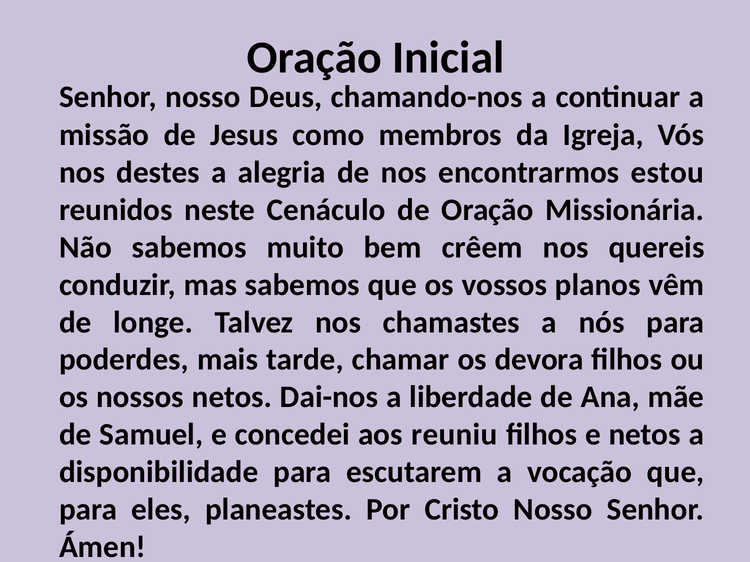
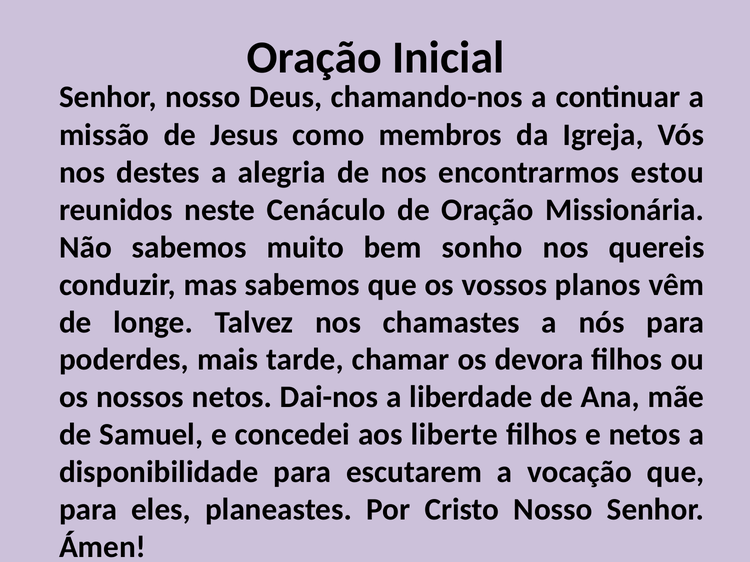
crêem: crêem -> sonho (482, 247)
reuniu: reuniu -> liberte (454, 435)
